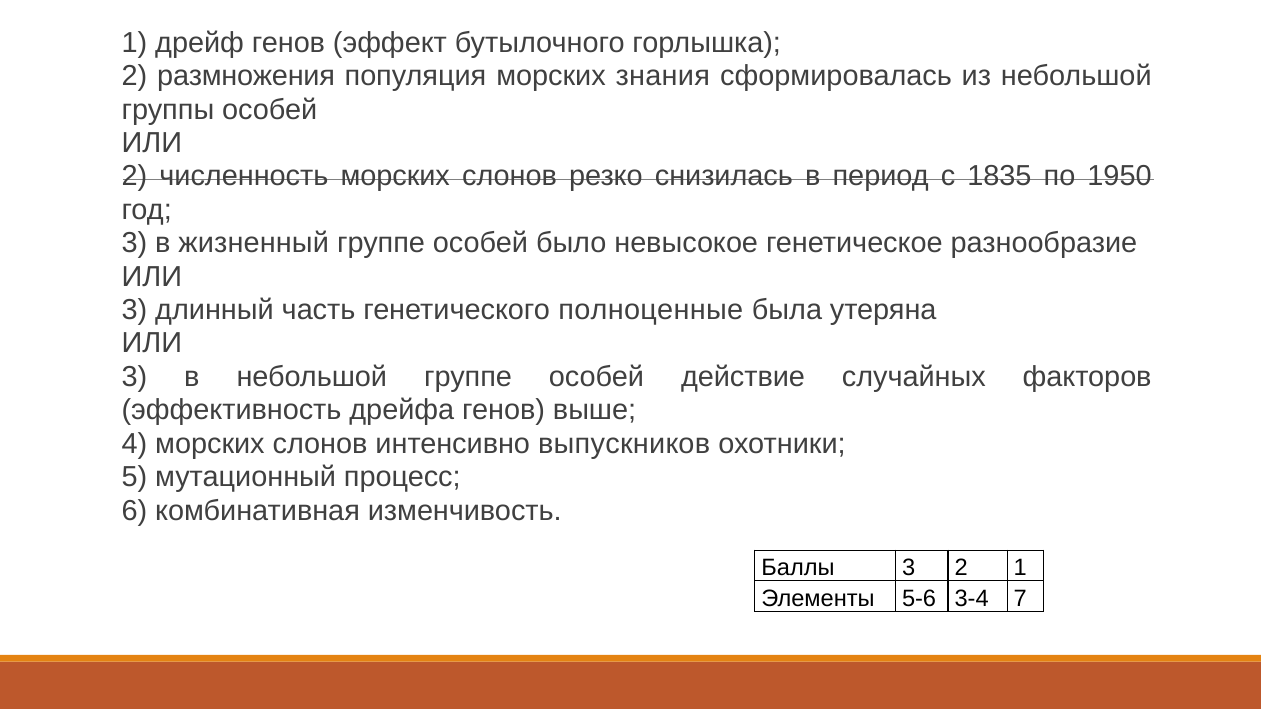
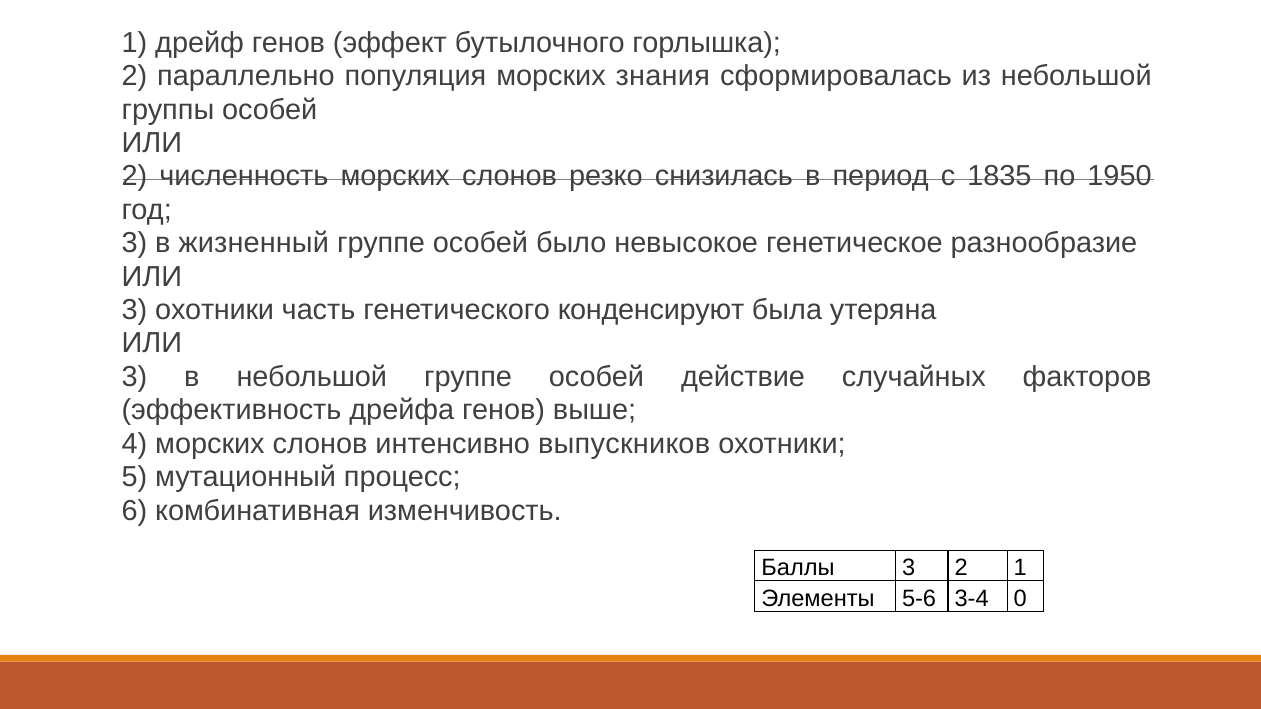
размножения: размножения -> параллельно (246, 76)
3 длинный: длинный -> охотники (215, 310)
полноценные: полноценные -> конденсируют (651, 310)
7: 7 -> 0 (1020, 598)
